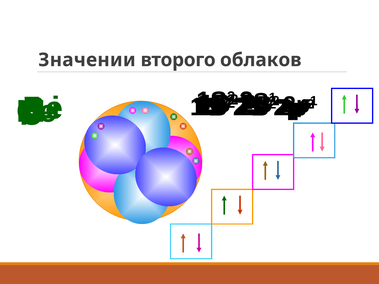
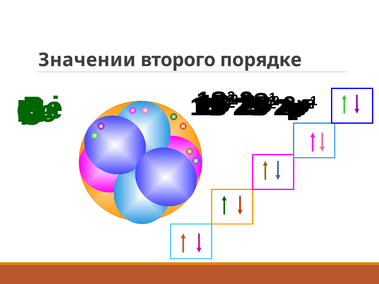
облаков: облаков -> порядке (261, 60)
